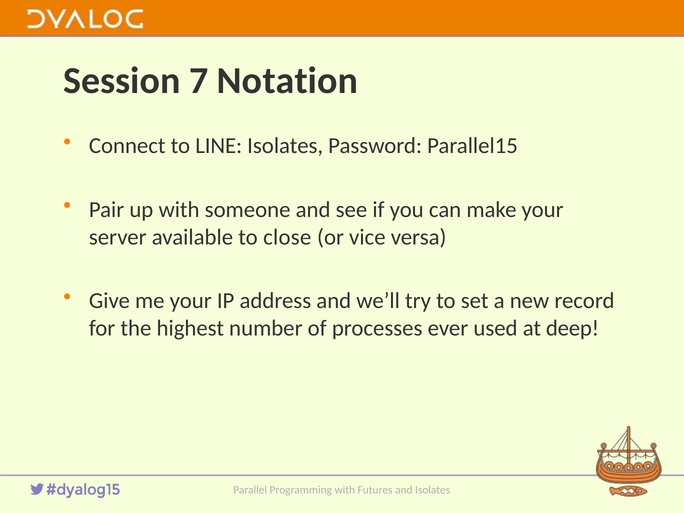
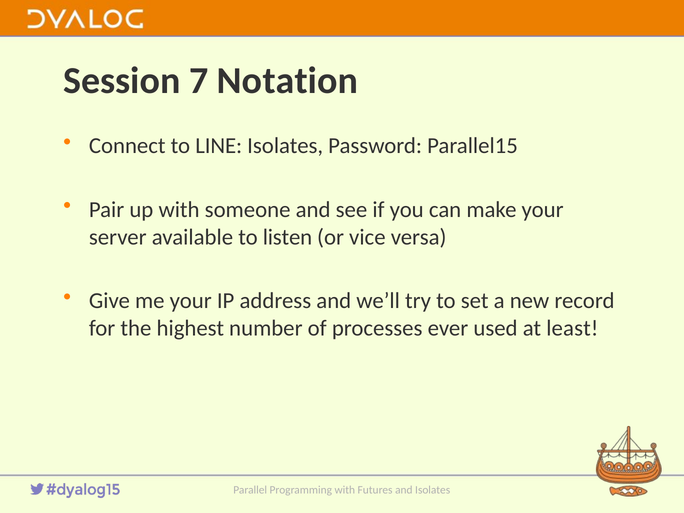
close: close -> listen (287, 237)
deep: deep -> least (572, 328)
